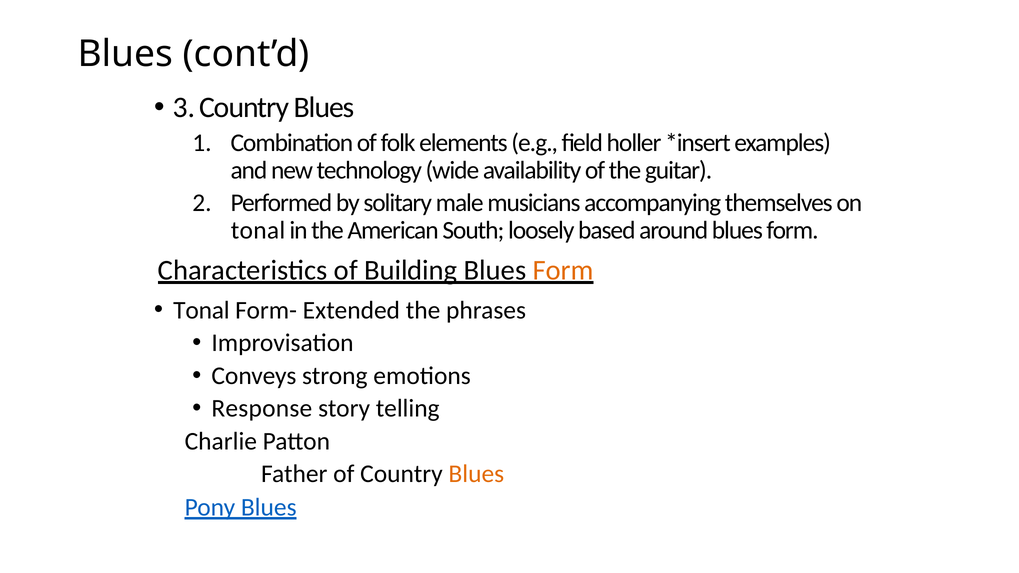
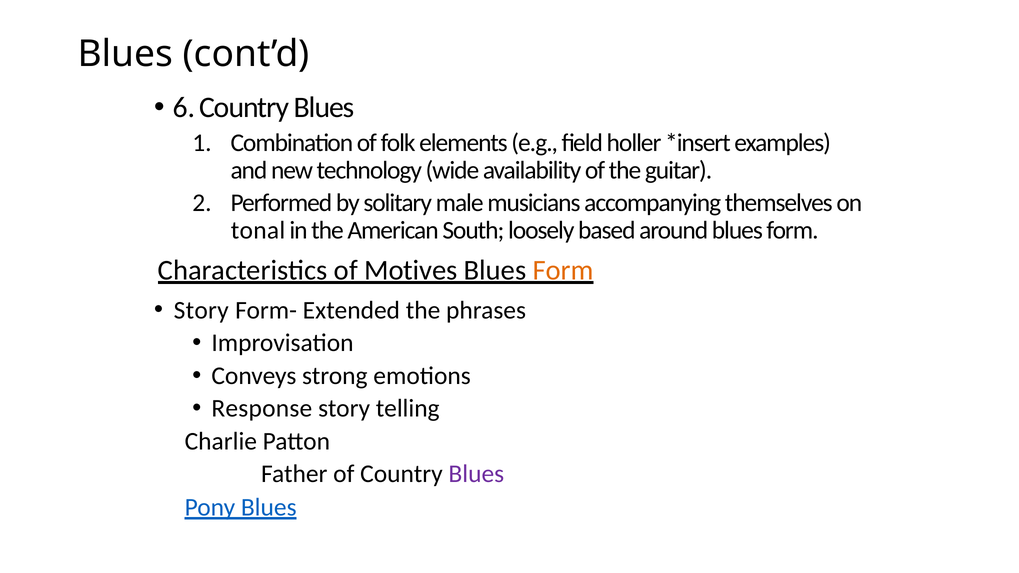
3: 3 -> 6 (184, 108)
Building: Building -> Motives (411, 270)
Tonal: Tonal -> Story (201, 310)
Blues colour: orange -> purple (476, 474)
